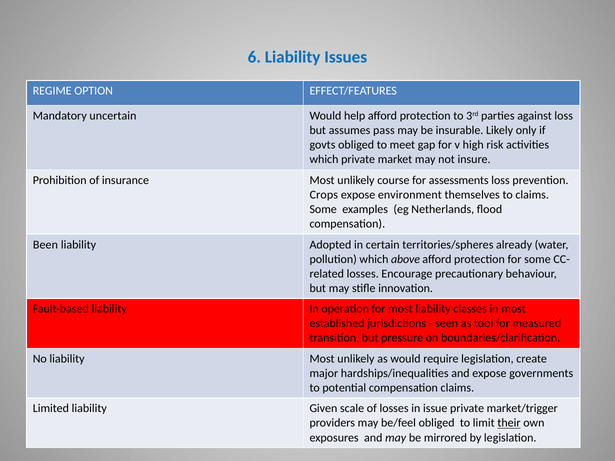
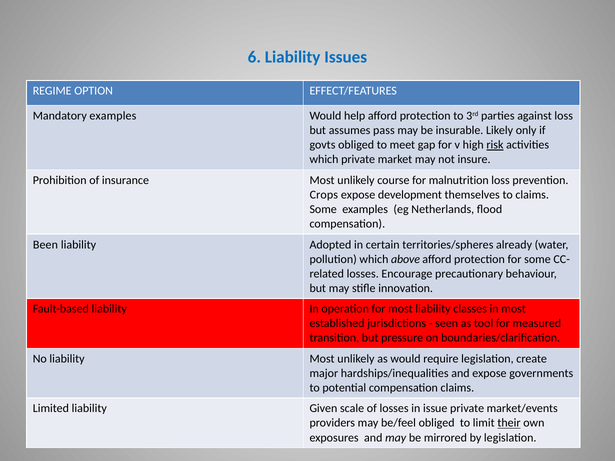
Mandatory uncertain: uncertain -> examples (113, 116)
risk underline: none -> present (495, 145)
assessments: assessments -> malnutrition (459, 180)
environment: environment -> development (410, 195)
market/trigger: market/trigger -> market/events (522, 409)
